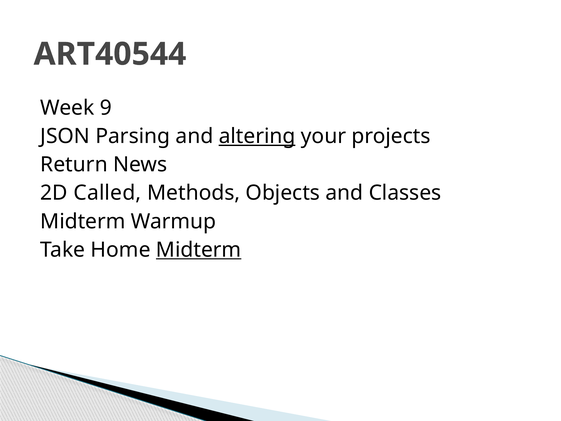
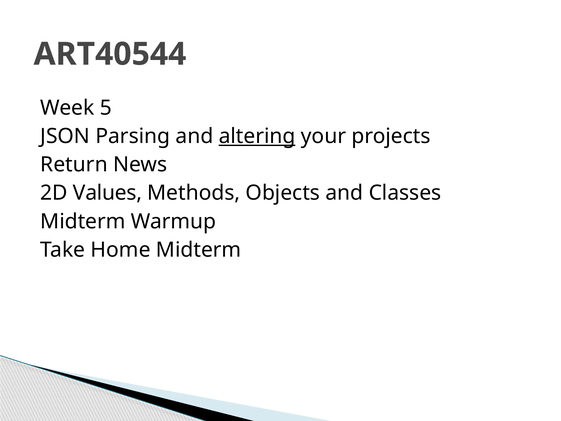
9: 9 -> 5 (106, 108)
Called: Called -> Values (108, 193)
Midterm underline: present -> none (199, 250)
